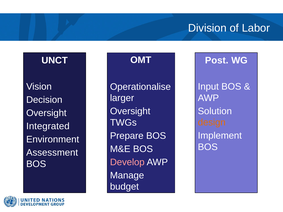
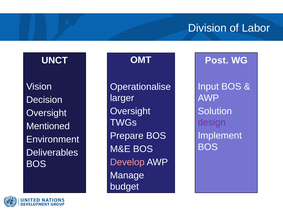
design colour: orange -> purple (212, 123)
Integrated: Integrated -> Mentioned (48, 126)
Assessment: Assessment -> Deliverables (52, 153)
